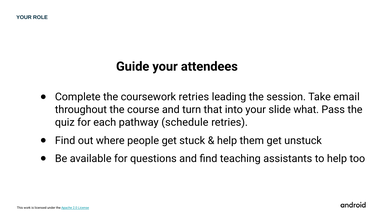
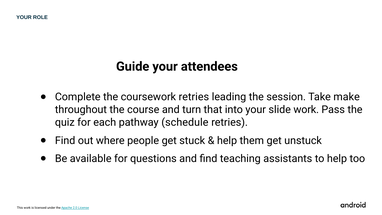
email: email -> make (347, 97)
slide what: what -> work (306, 110)
